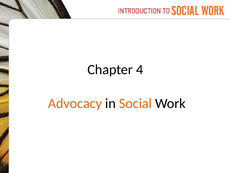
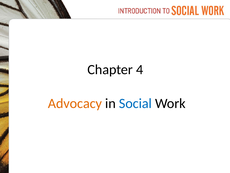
Social colour: orange -> blue (135, 103)
